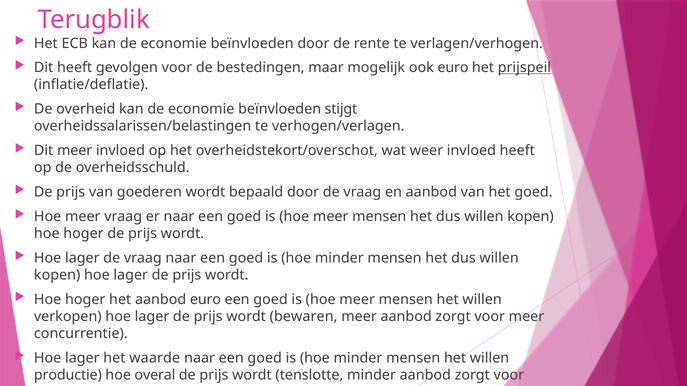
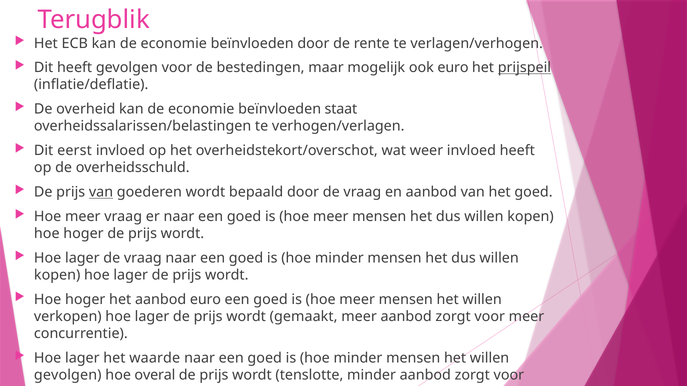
stijgt: stijgt -> staat (341, 109)
Dit meer: meer -> eerst (75, 151)
van underline: none -> present (101, 192)
bewaren: bewaren -> gemaakt (304, 317)
productie: productie -> gevolgen (68, 376)
